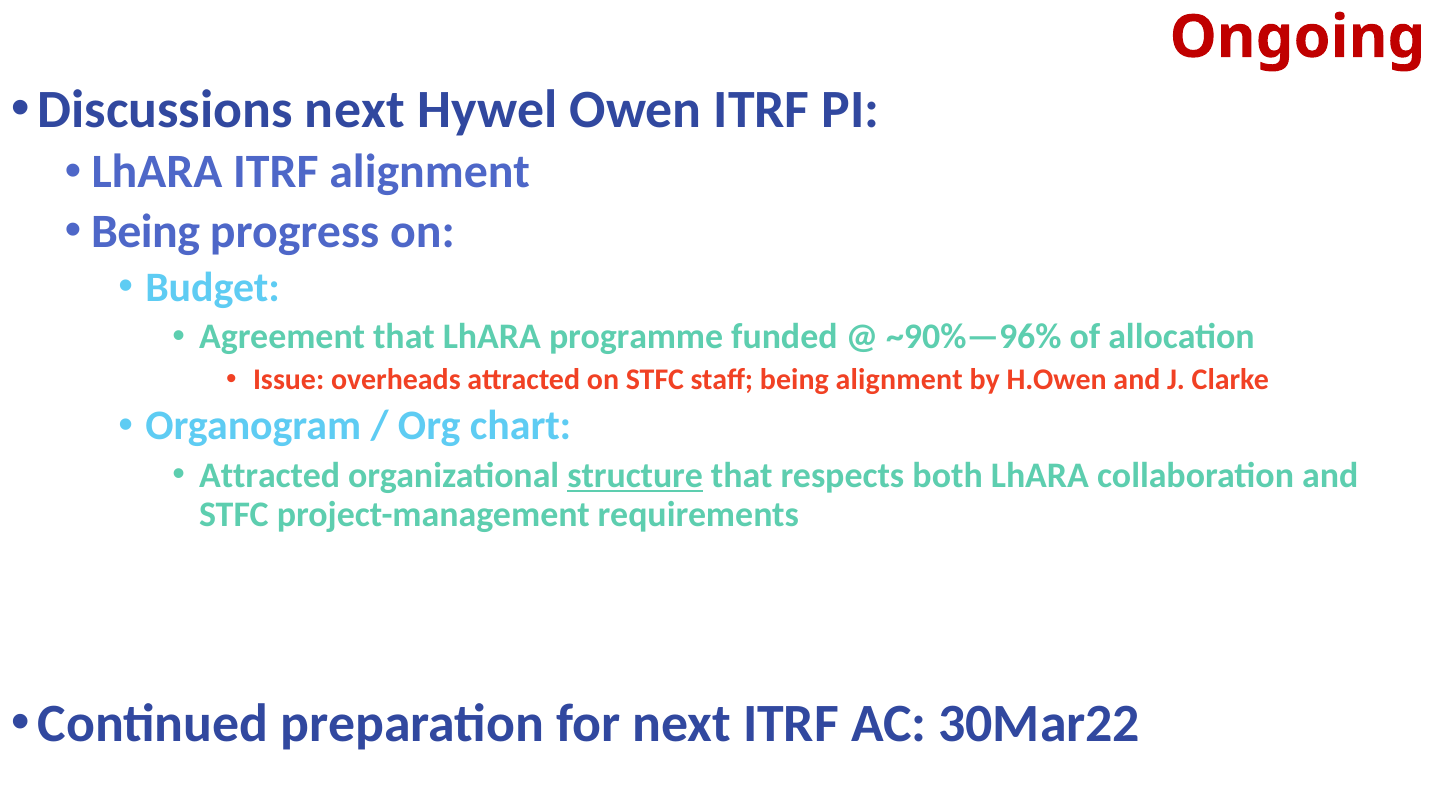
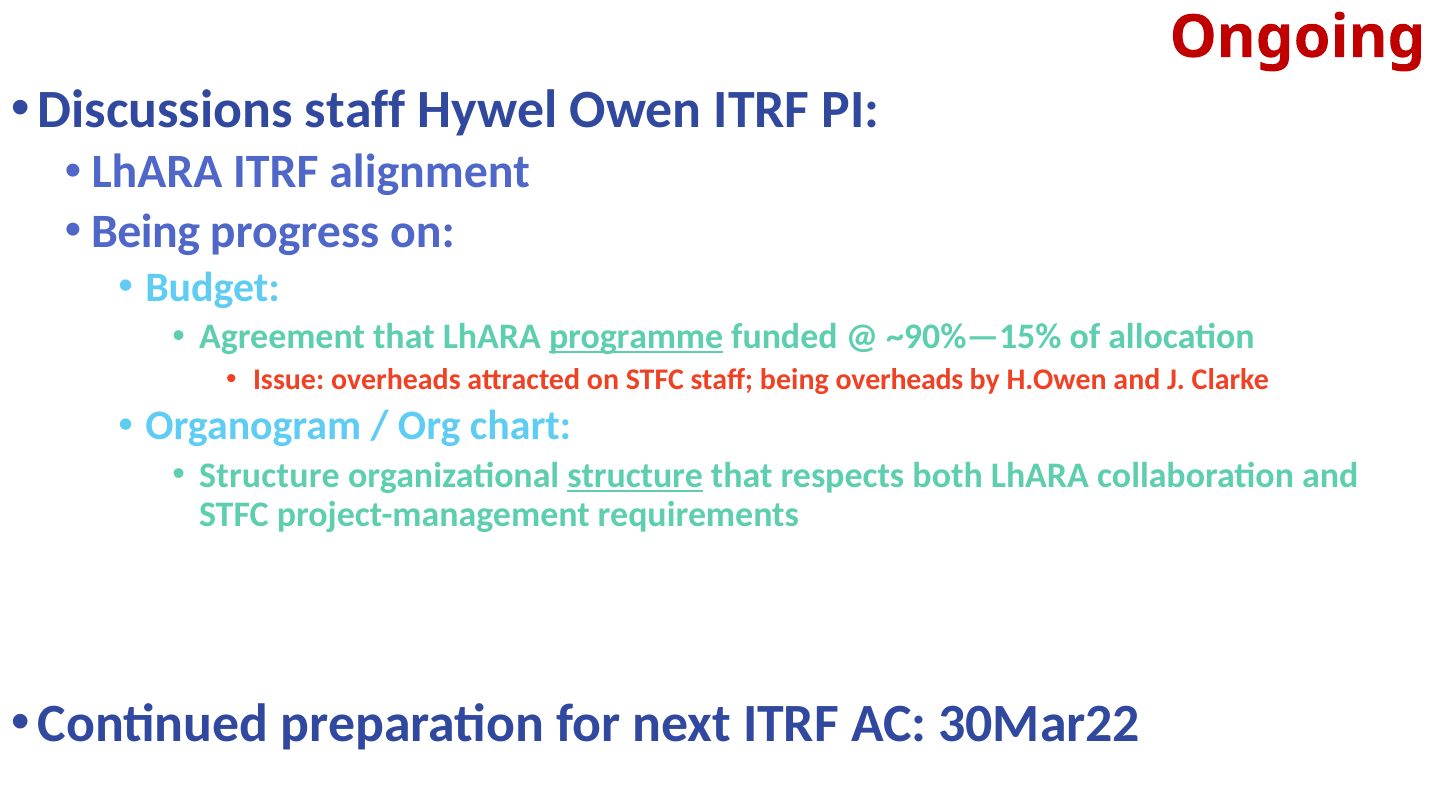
Discussions next: next -> staff (355, 110)
programme underline: none -> present (636, 337)
~90%—96%: ~90%—96% -> ~90%—15% (974, 337)
being alignment: alignment -> overheads (899, 380)
Attracted: Attracted -> Structure (270, 475)
